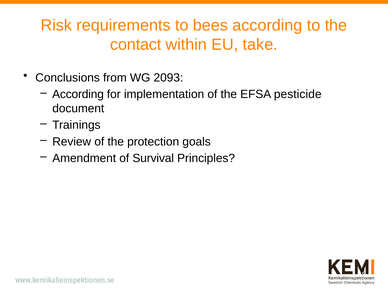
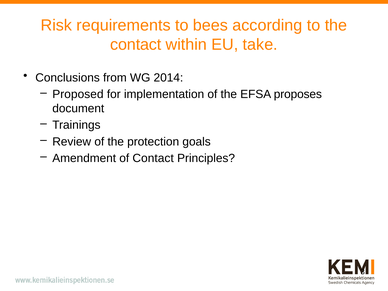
2093: 2093 -> 2014 (168, 78)
According: According -> Proposed (78, 94)
pesticide: pesticide -> proposes (298, 94)
of Survival: Survival -> Contact (153, 158)
